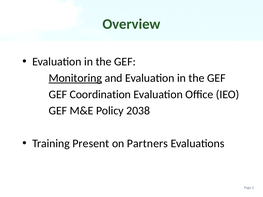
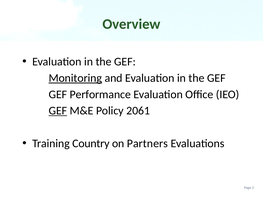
Coordination: Coordination -> Performance (100, 94)
GEF underline: none -> present (58, 111)
2038: 2038 -> 2061 (138, 111)
Present: Present -> Country (91, 144)
